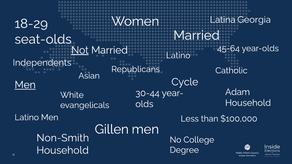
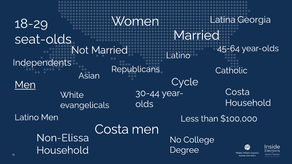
Not underline: present -> none (80, 50)
Adam: Adam -> Costa (237, 92)
Gillen: Gillen -> Costa (112, 130)
Non-Smith: Non-Smith -> Non-Elissa (63, 138)
